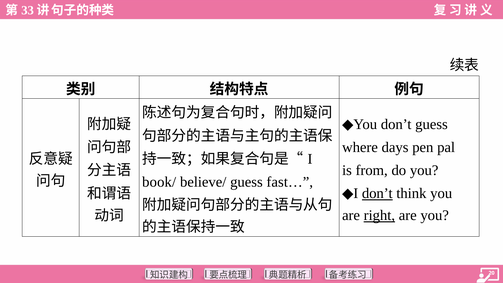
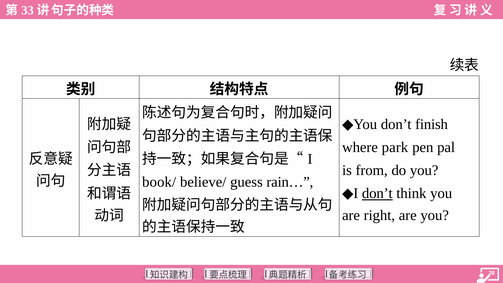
don’t guess: guess -> finish (432, 124)
days: days -> park (395, 147)
fast…: fast… -> rain… (290, 182)
right underline: present -> none (379, 215)
